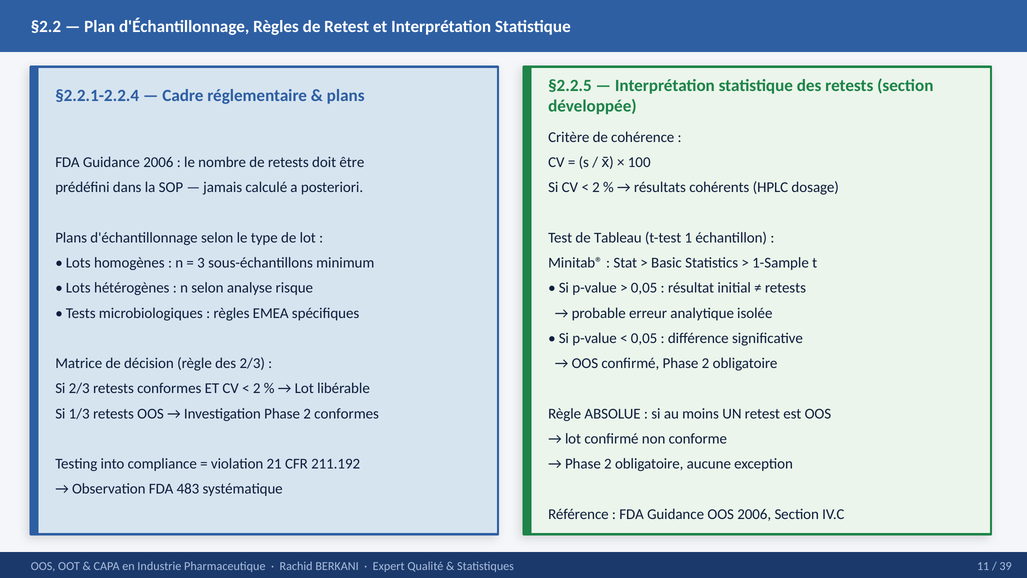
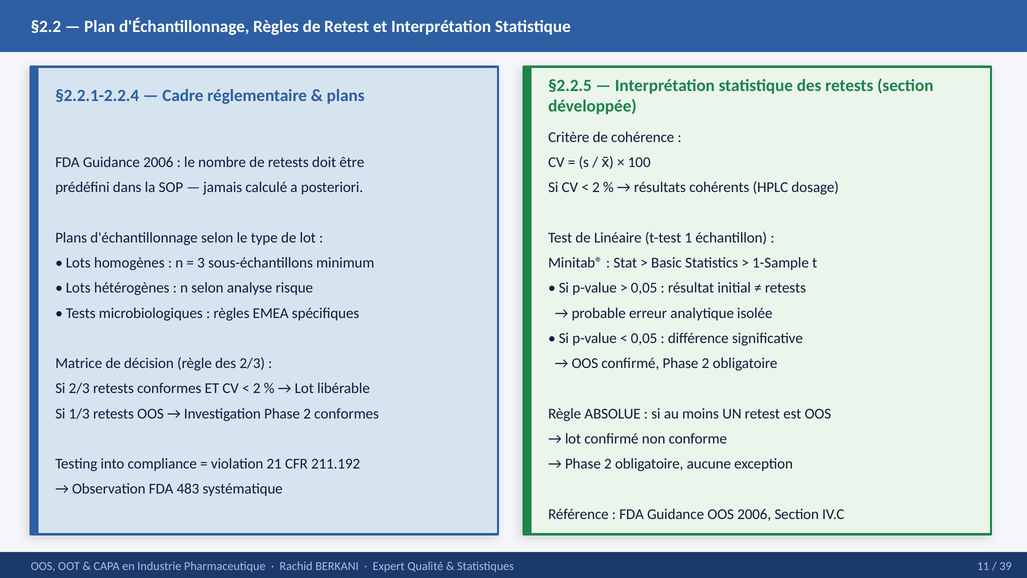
Tableau: Tableau -> Linéaire (618, 238)
